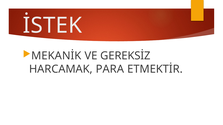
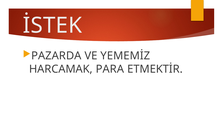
MEKANİK: MEKANİK -> PAZARDA (56, 56)
GEREKSİZ: GEREKSİZ -> YEMEMİZ (125, 56)
